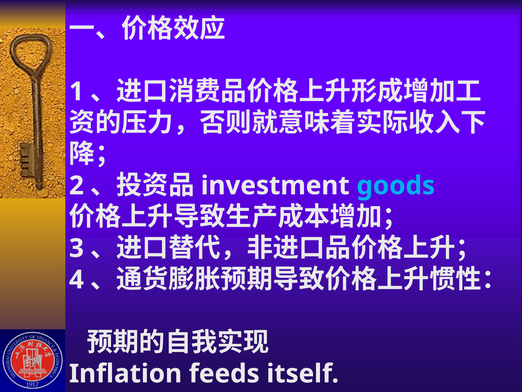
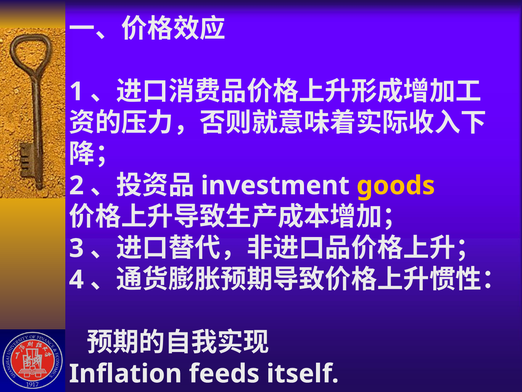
goods colour: light blue -> yellow (396, 185)
